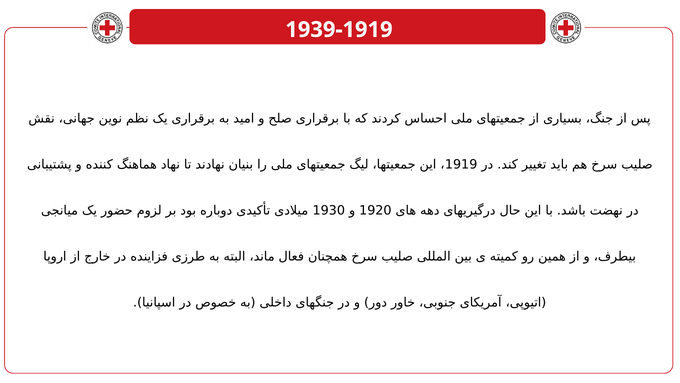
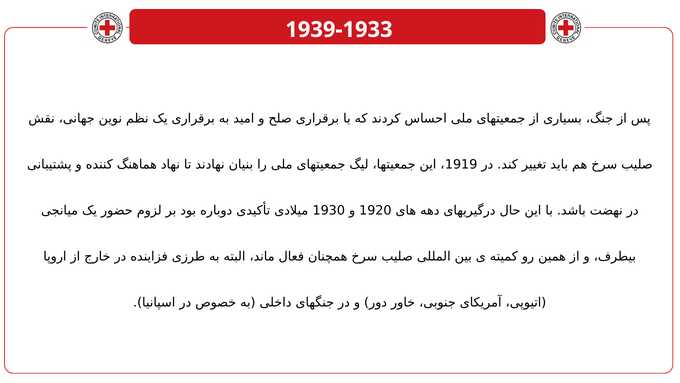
1939-1919: 1939-1919 -> 1939-1933 (339, 30)
